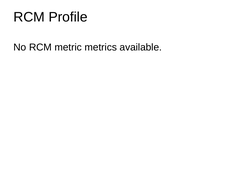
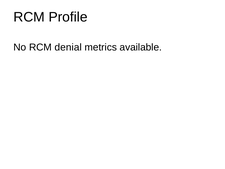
metric: metric -> denial (68, 47)
